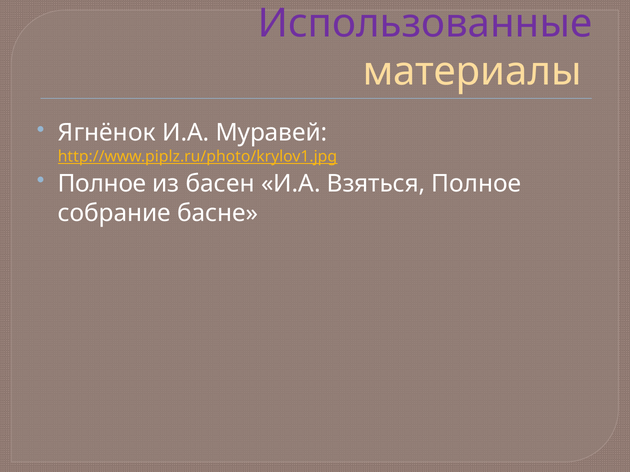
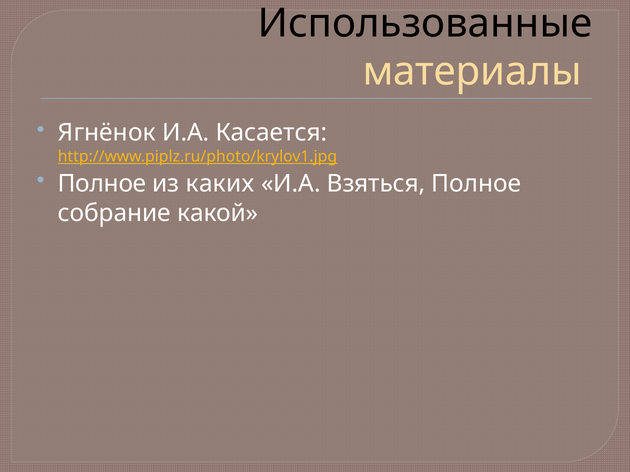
Использованные colour: purple -> black (425, 23)
Муравей: Муравей -> Касается (271, 133)
басен: басен -> каких (220, 184)
басне: басне -> какой (218, 213)
